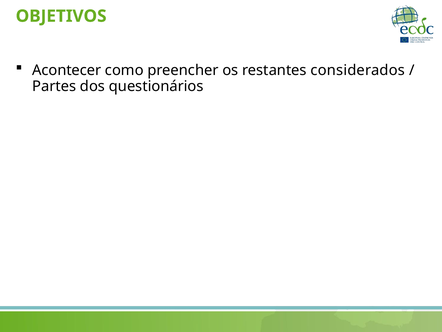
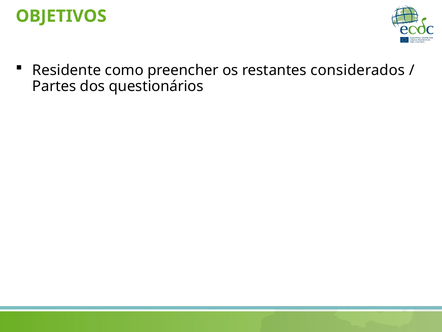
Acontecer: Acontecer -> Residente (67, 70)
